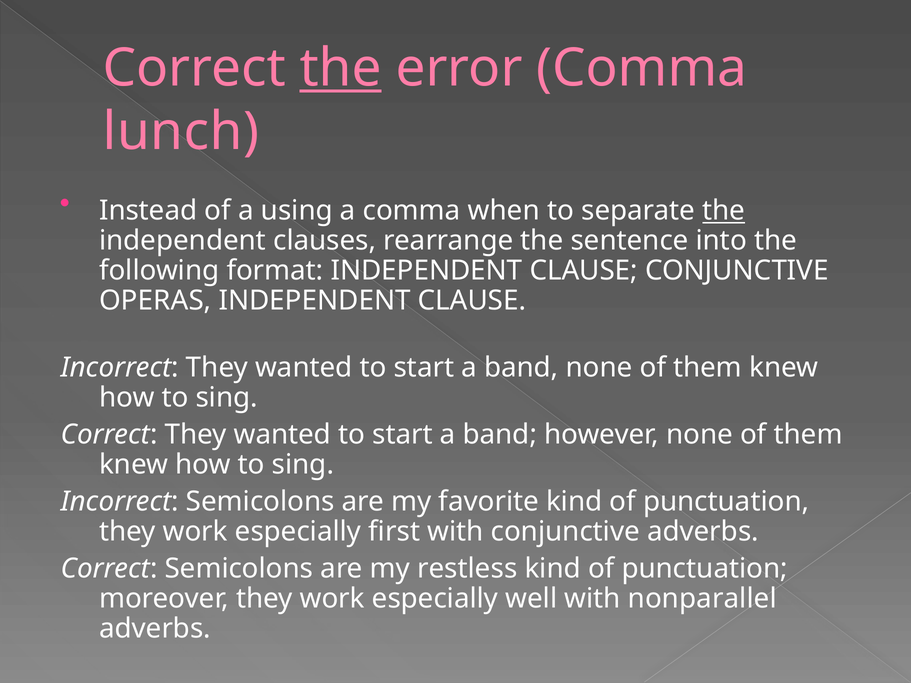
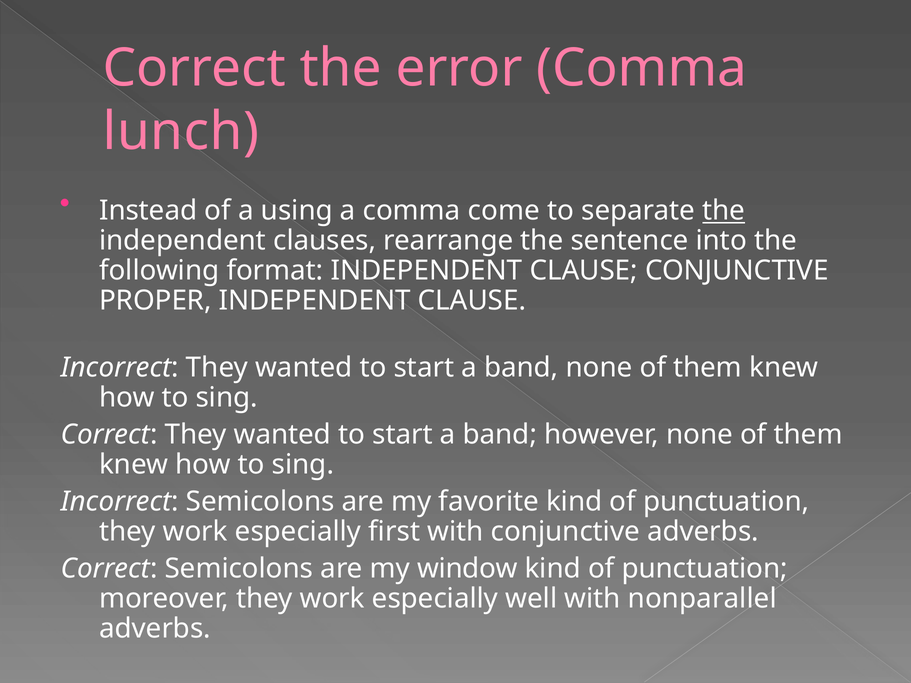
the underline: present -> none (341, 68)
when: when -> come (504, 211)
OPERAS: OPERAS -> PROPER (155, 301)
restless: restless -> window (467, 569)
